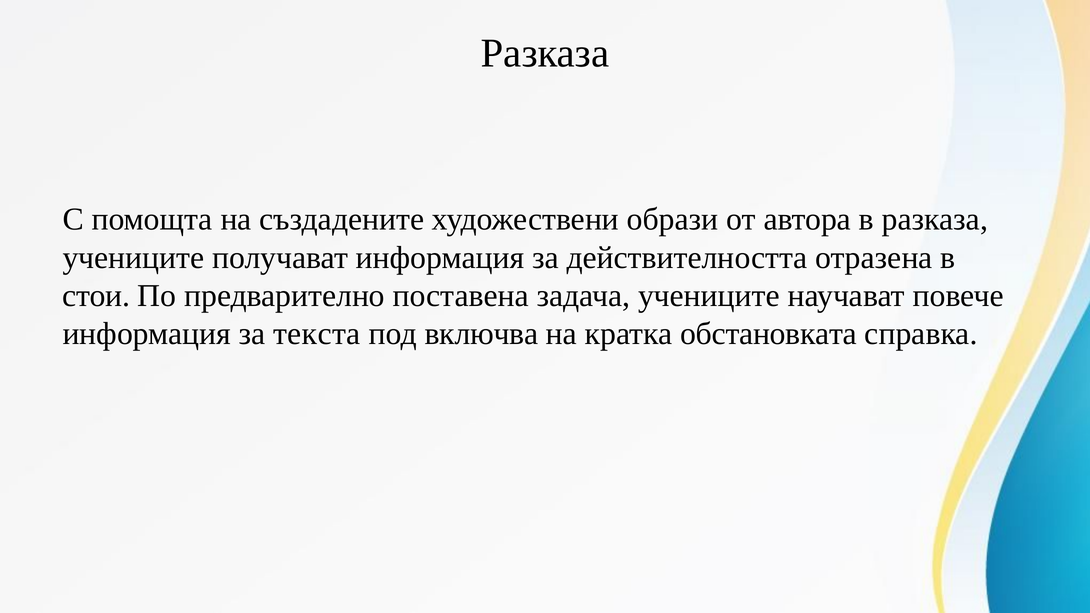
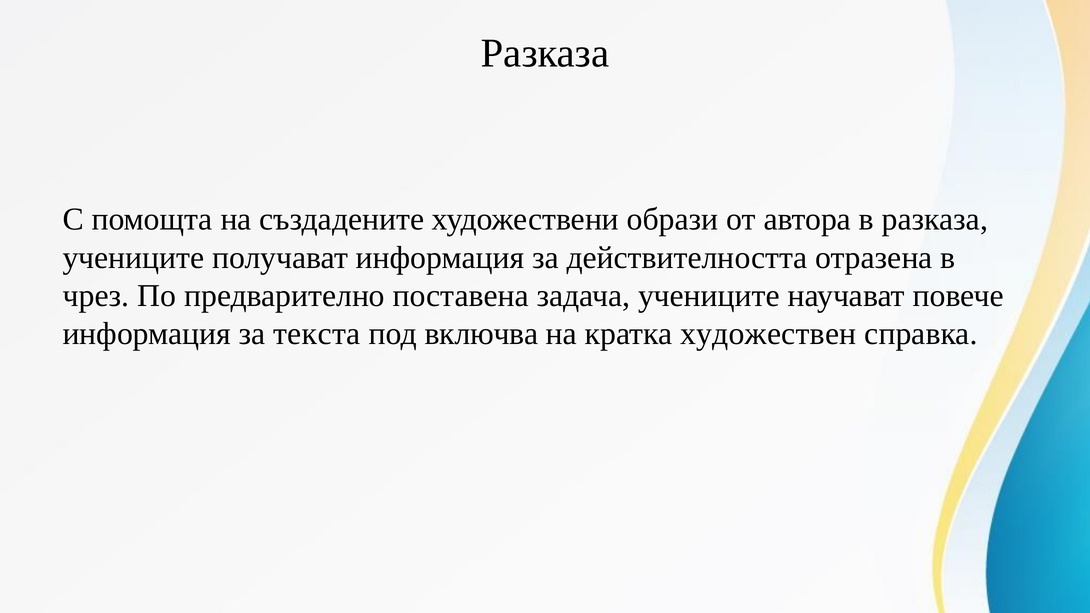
стои: стои -> чрез (96, 296)
обстановката: обстановката -> художествен (768, 334)
